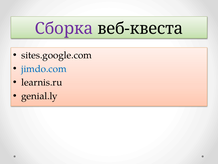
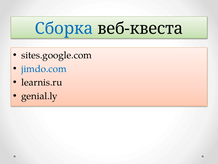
Сборка colour: purple -> blue (64, 28)
